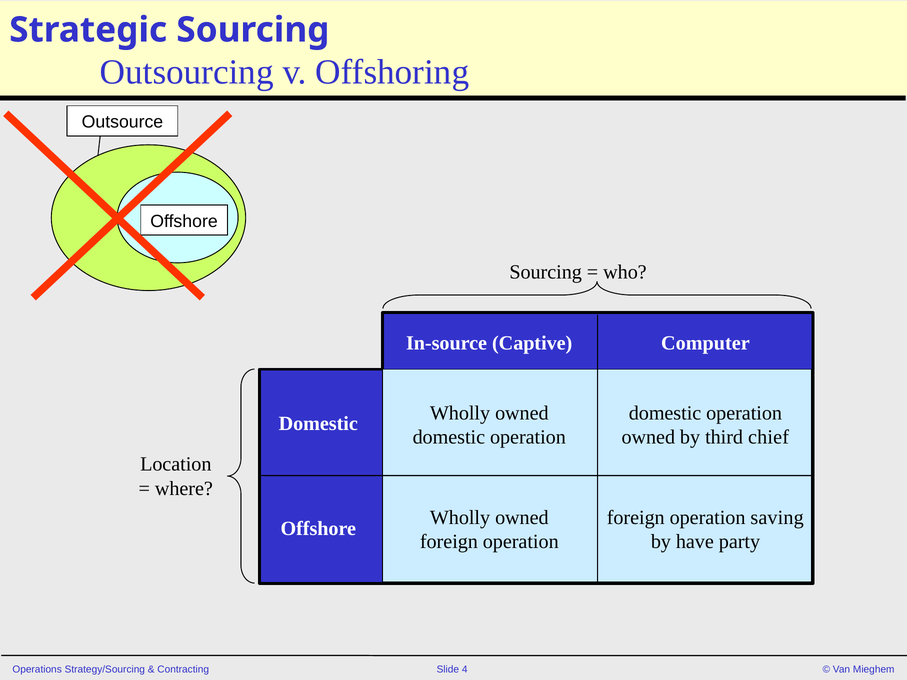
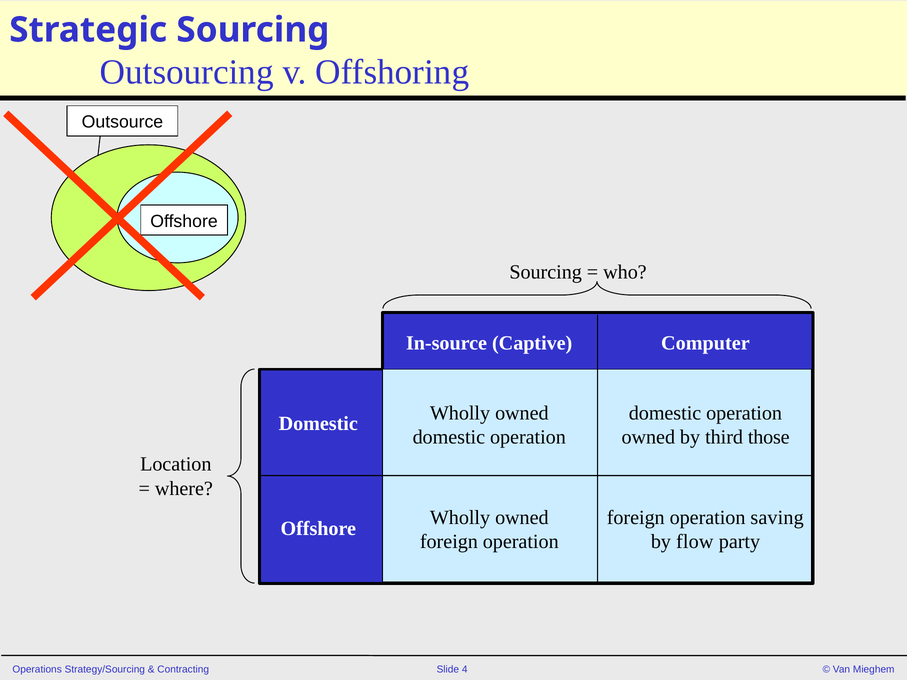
chief: chief -> those (769, 437)
have: have -> flow (695, 542)
